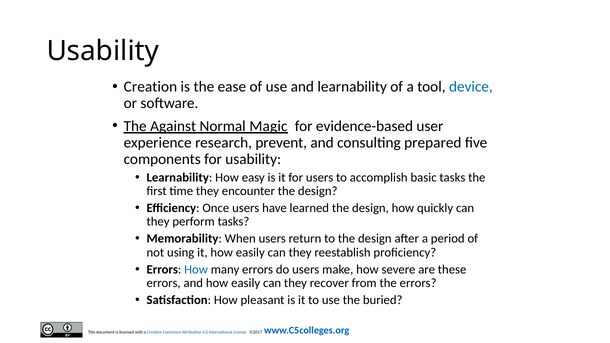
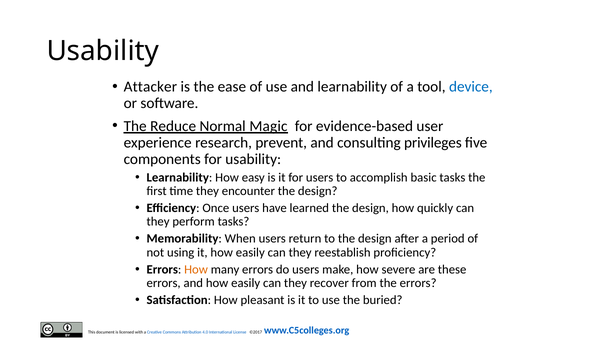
Creation: Creation -> Attacker (150, 87)
Against: Against -> Reduce (173, 126)
prepared: prepared -> privileges (433, 143)
How colour: blue -> orange (196, 269)
